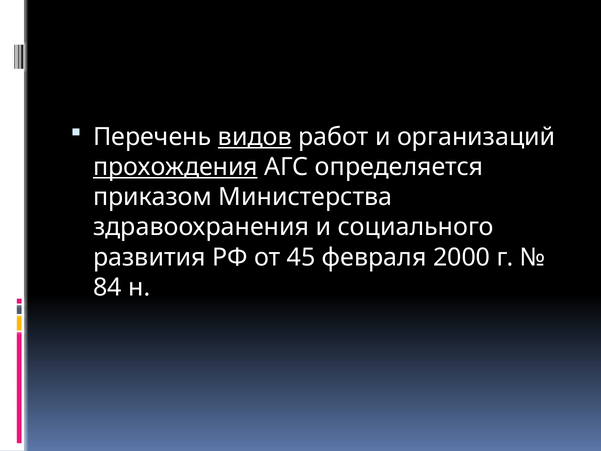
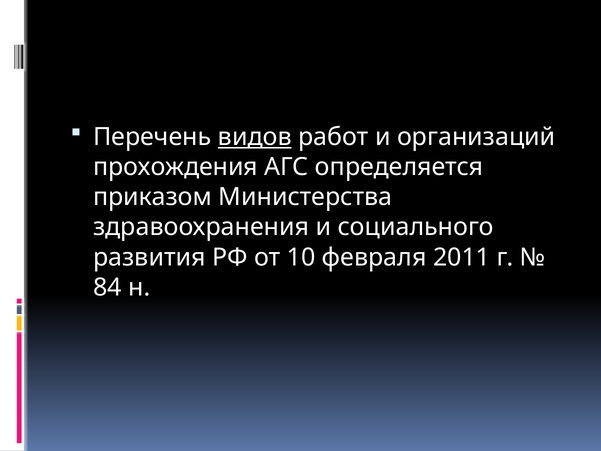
прохождения underline: present -> none (175, 167)
45: 45 -> 10 (301, 257)
2000: 2000 -> 2011 (462, 257)
